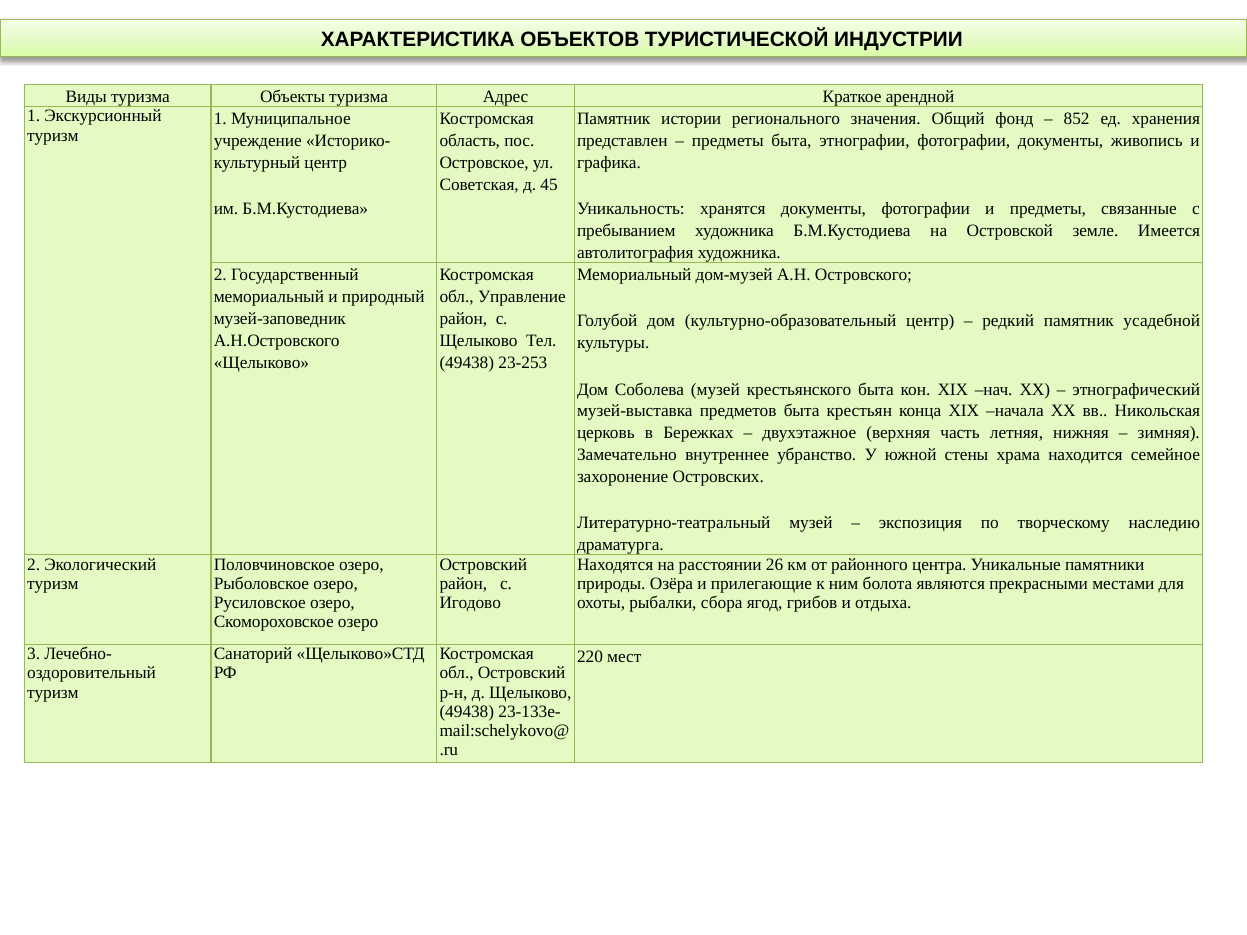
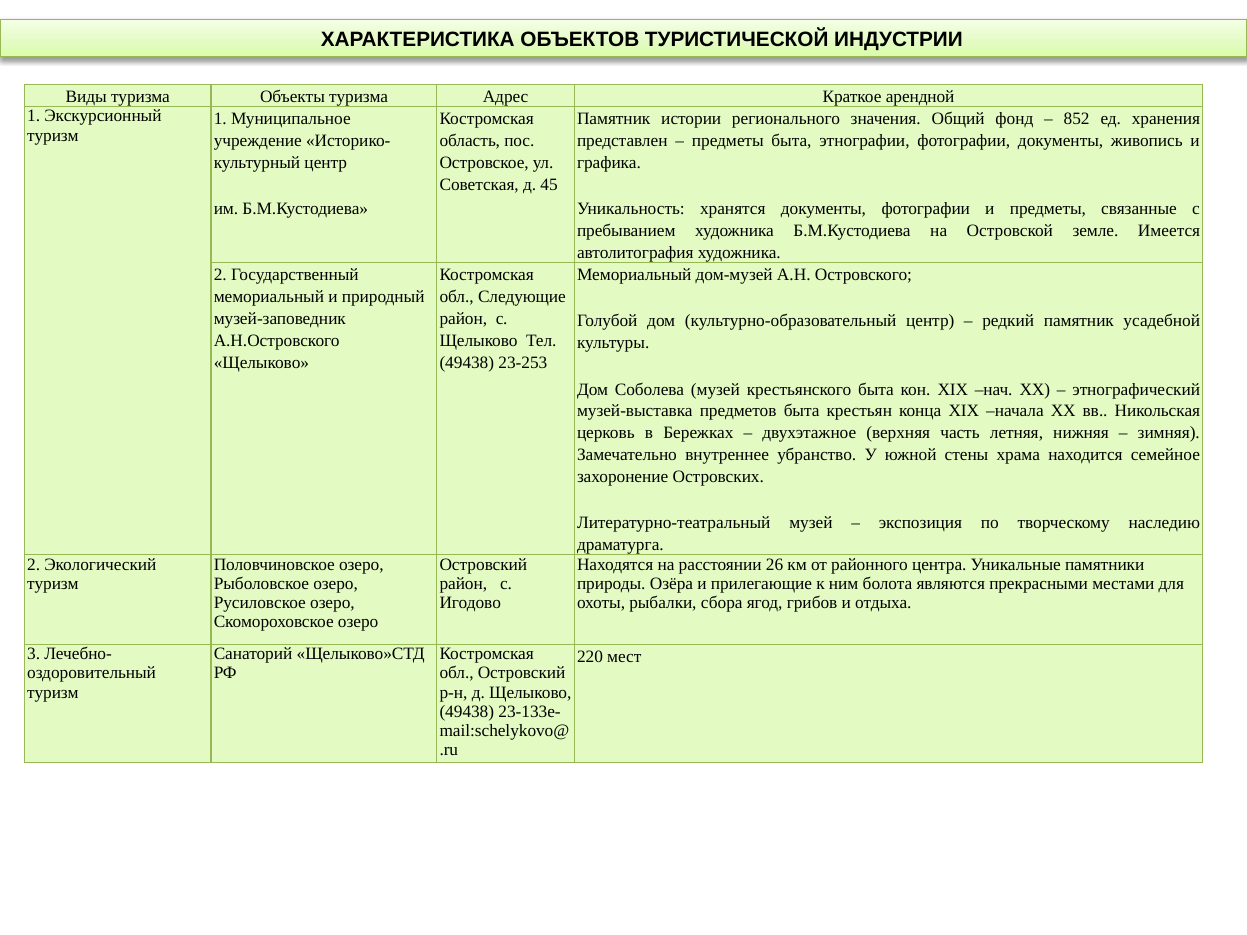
Управление: Управление -> Следующие (522, 297)
